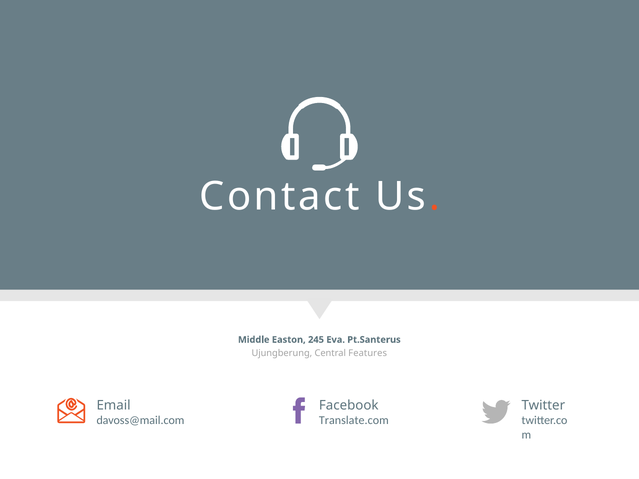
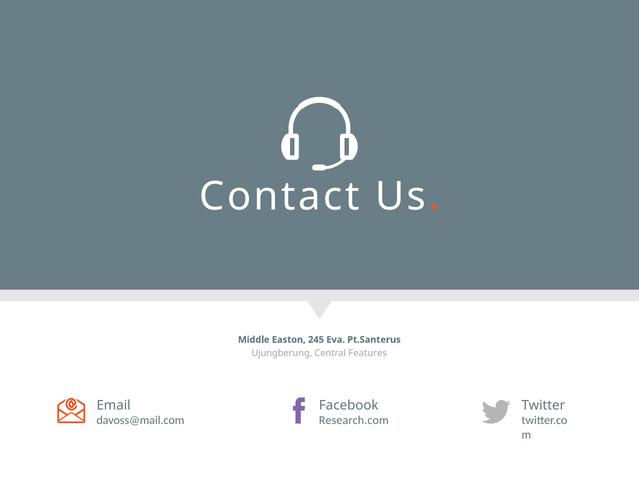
Translate.com: Translate.com -> Research.com (354, 420)
